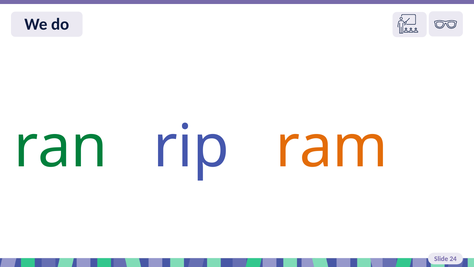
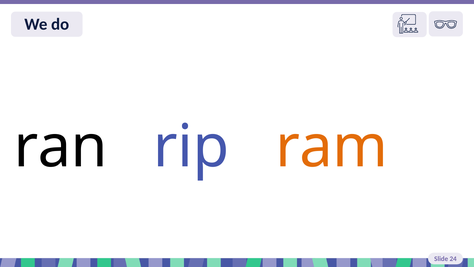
ran colour: green -> black (61, 147)
